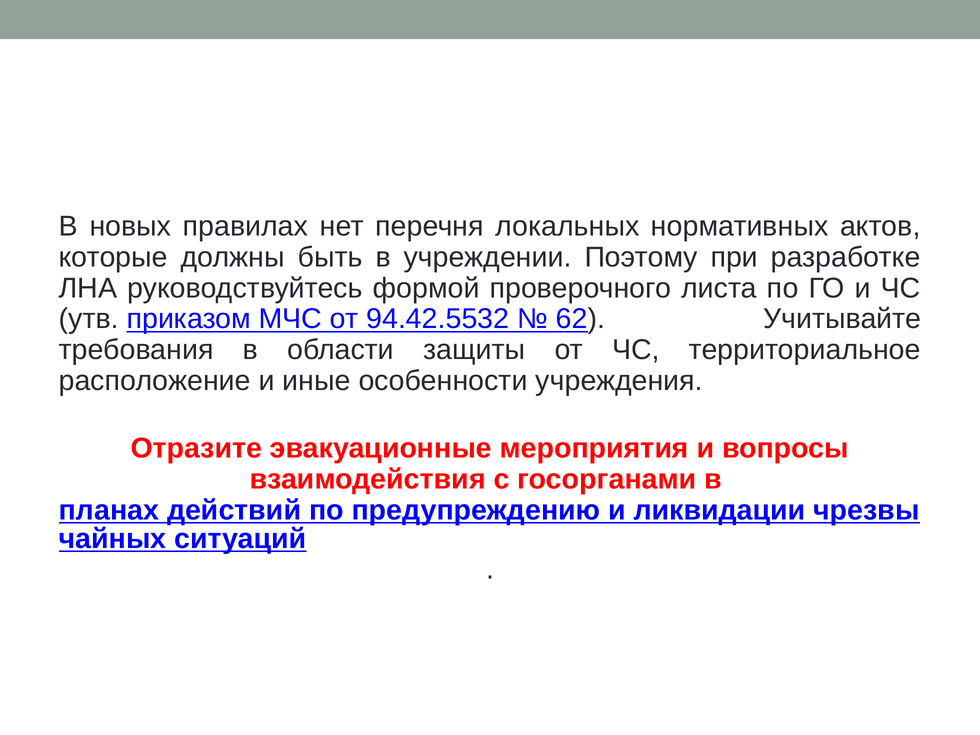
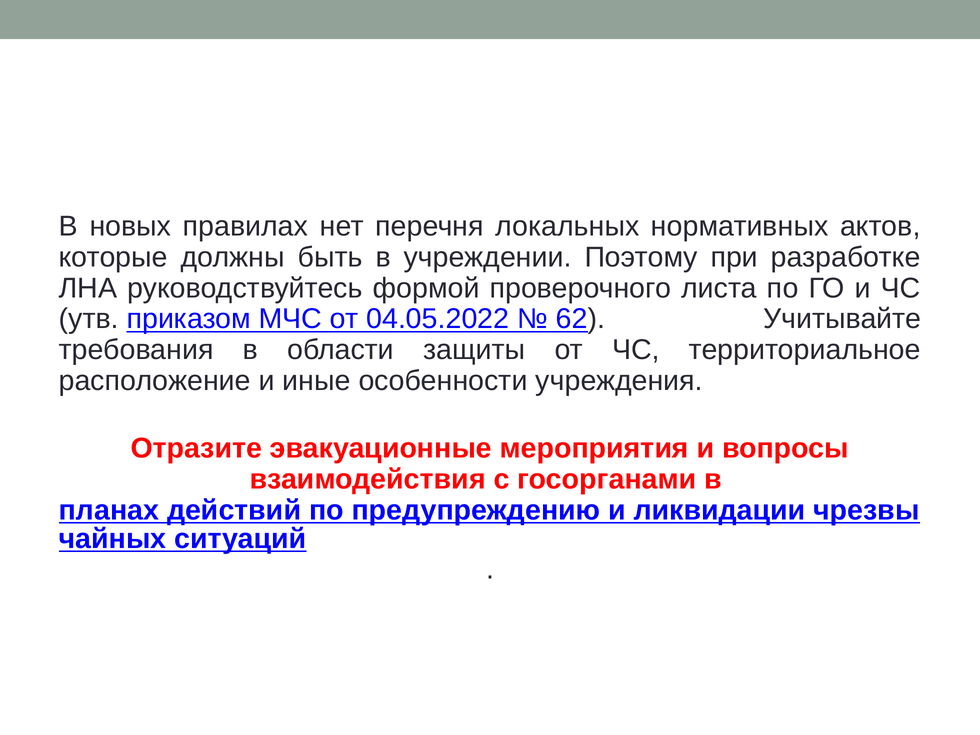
94.42.5532: 94.42.5532 -> 04.05.2022 (438, 319)
